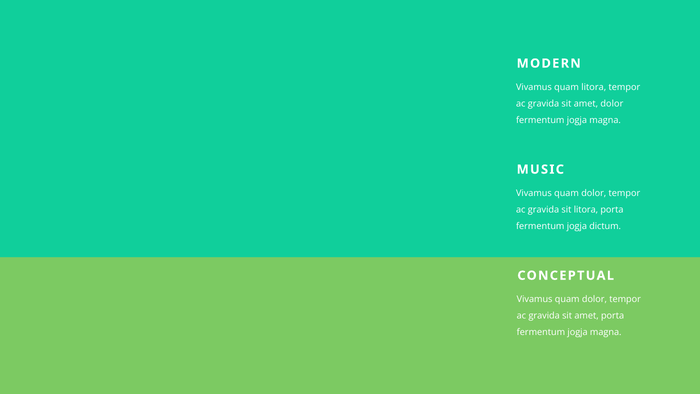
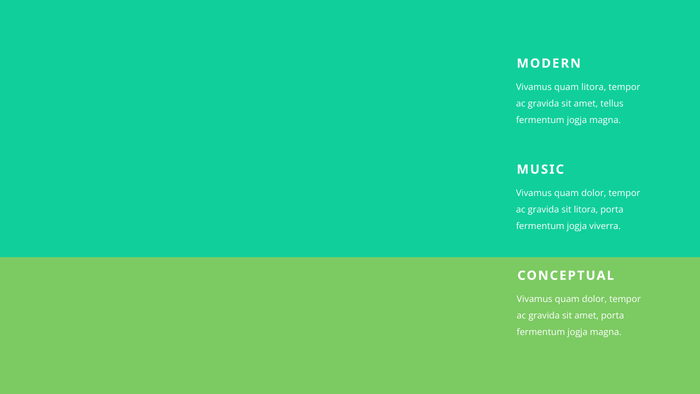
amet dolor: dolor -> tellus (612, 104)
dictum: dictum -> viverra (605, 226)
